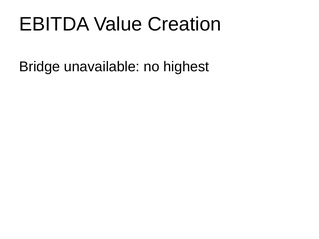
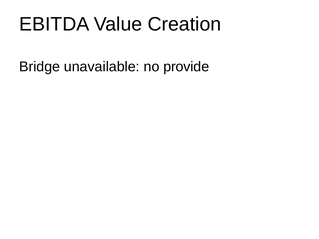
highest: highest -> provide (186, 67)
